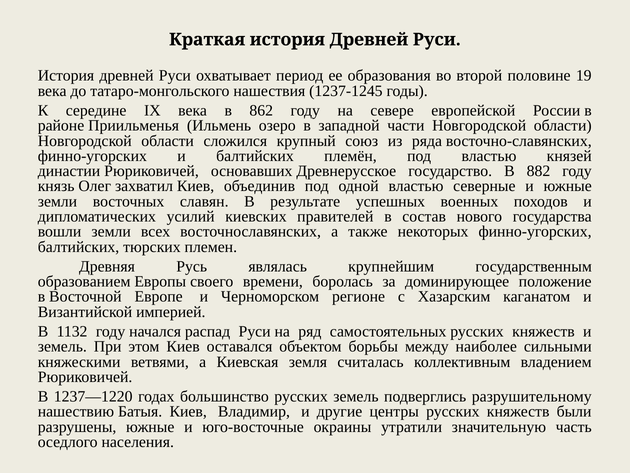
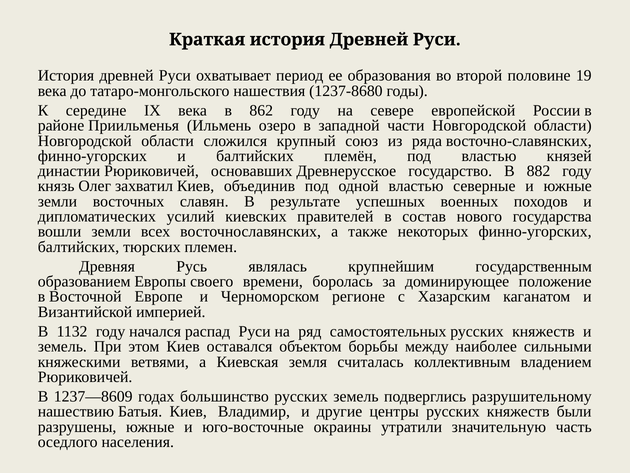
1237-1245: 1237-1245 -> 1237-8680 (346, 91)
1237—1220: 1237—1220 -> 1237—8609 (93, 396)
